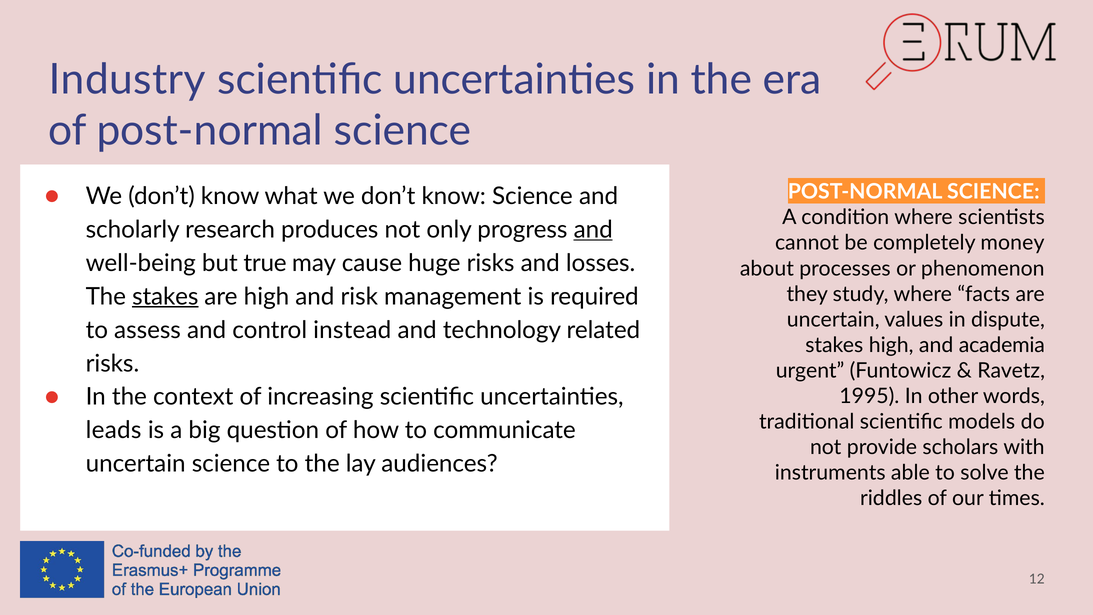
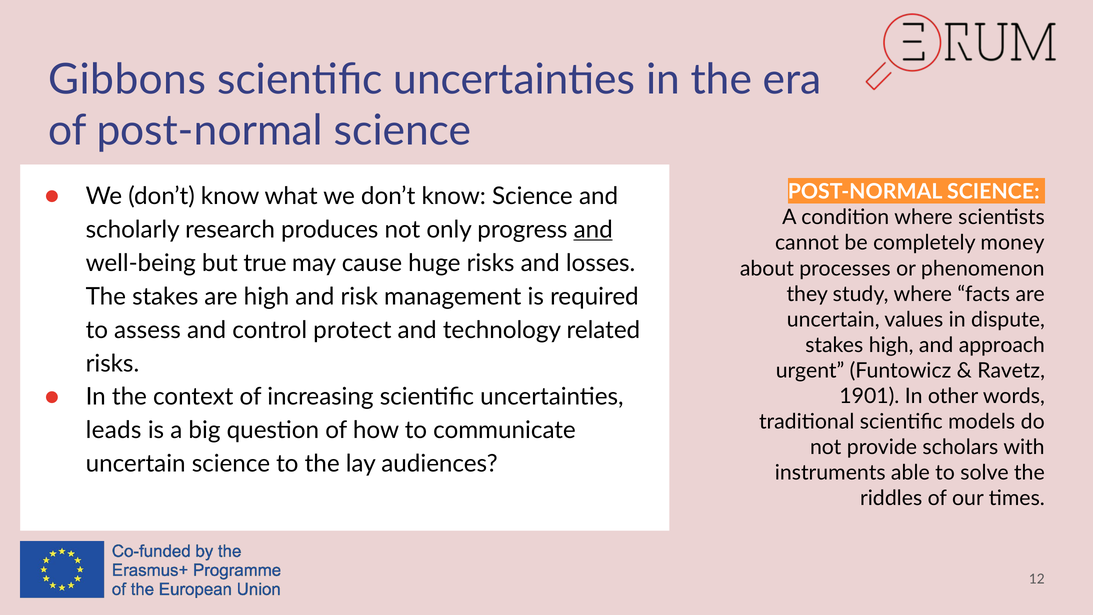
Industry: Industry -> Gibbons (127, 80)
stakes underline: present -> none (165, 296)
instead: instead -> protect (352, 330)
academia: academia -> approach (1002, 345)
1995: 1995 -> 1901 (869, 396)
